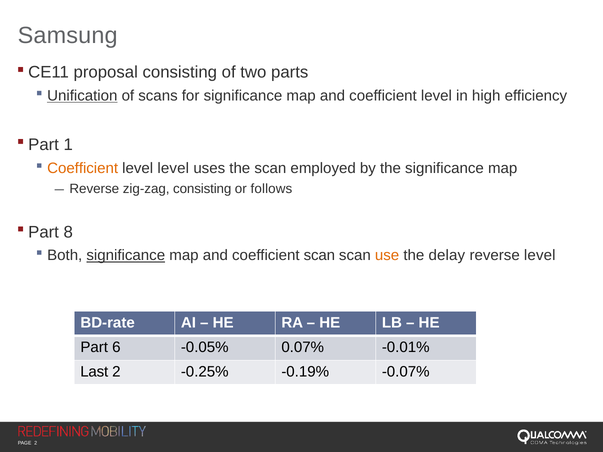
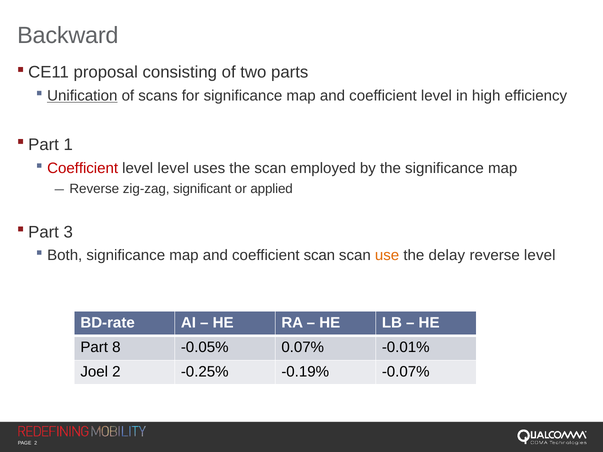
Samsung: Samsung -> Backward (68, 36)
Coefficient colour: orange -> red (83, 168)
zig-zag consisting: consisting -> significant (202, 189)
follows: follows -> applied (272, 189)
8: 8 -> 3 (68, 232)
significance underline: present -> none (126, 256)
6: 6 -> 8 (116, 348)
Last: Last -> Joel (94, 372)
